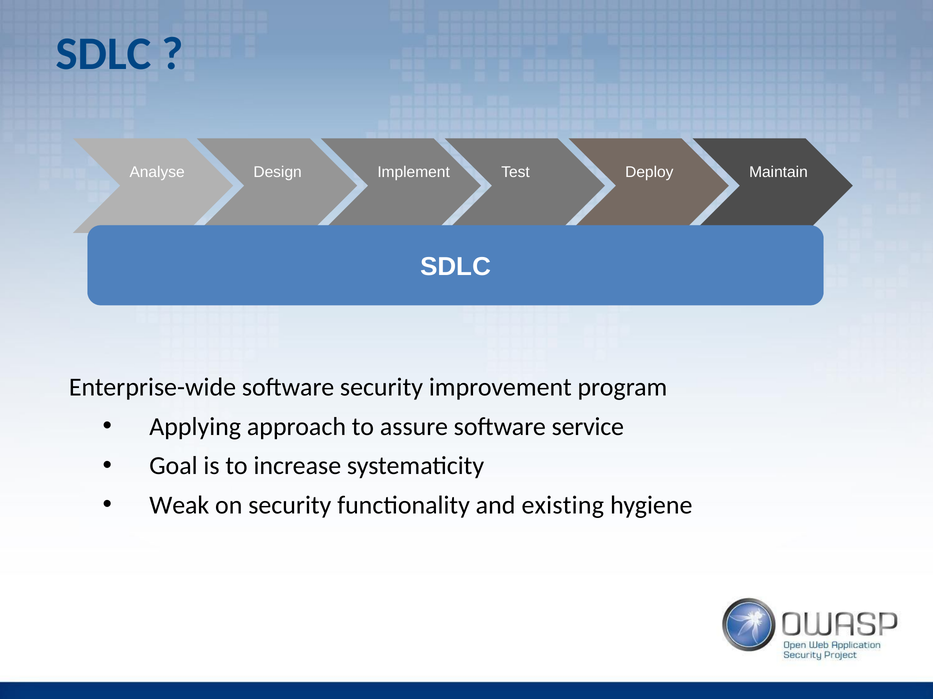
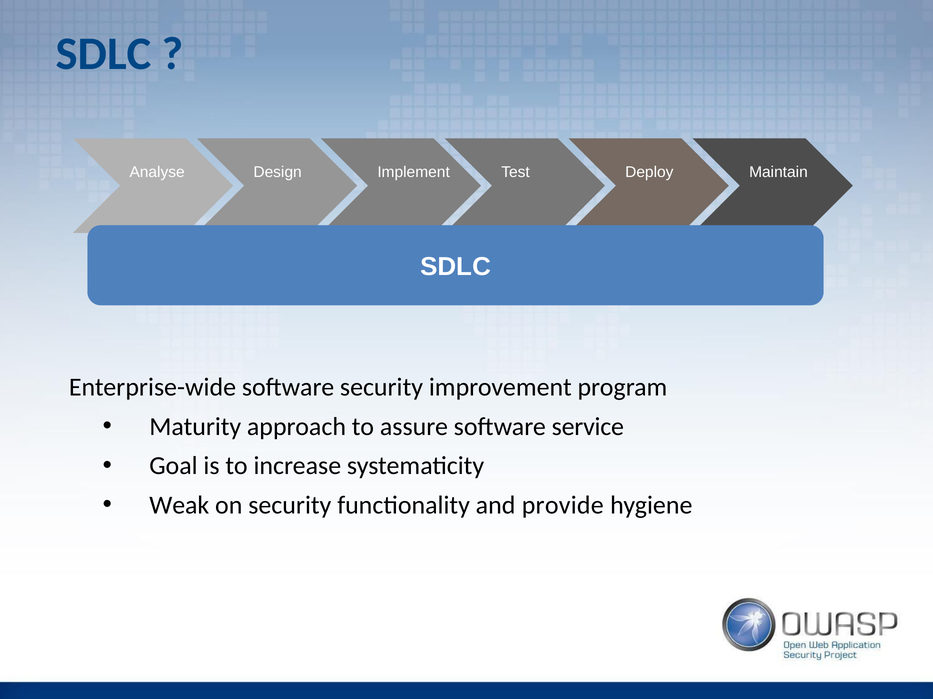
Applying: Applying -> Maturity (195, 427)
existing: existing -> provide (563, 506)
